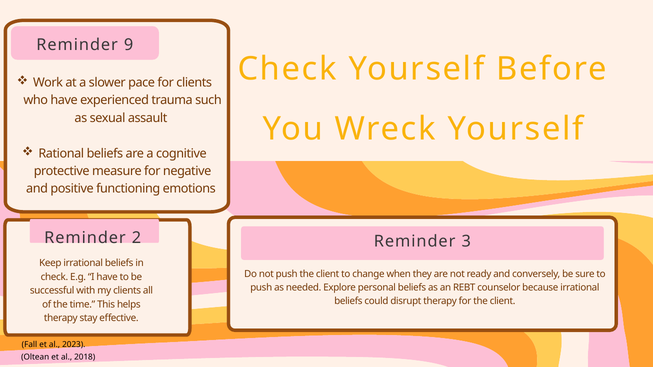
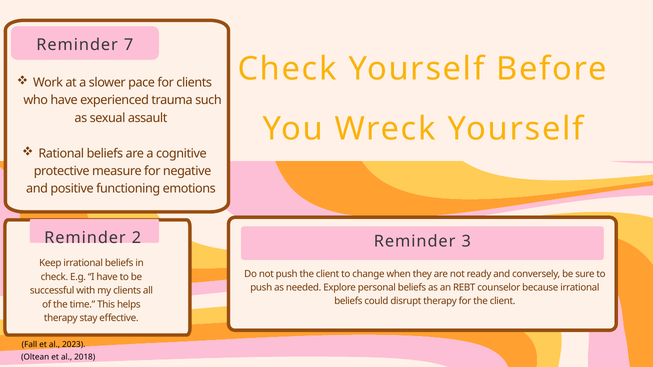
9: 9 -> 7 (129, 45)
